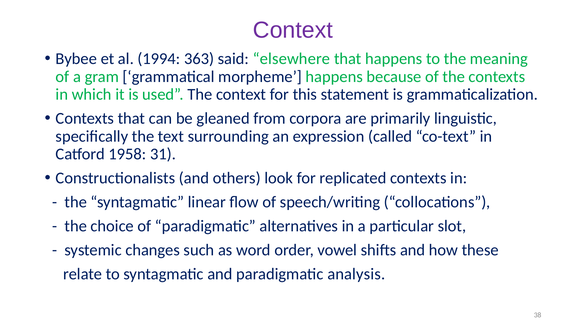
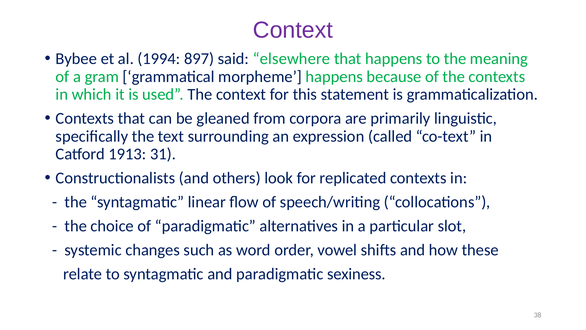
363: 363 -> 897 (199, 59)
1958: 1958 -> 1913 (127, 154)
analysis: analysis -> sexiness (356, 274)
